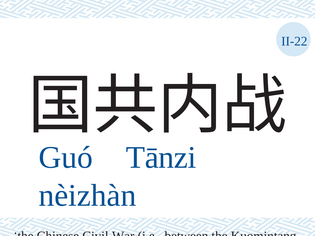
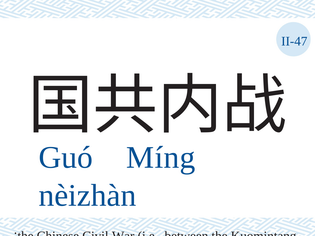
II-22: II-22 -> II-47 (294, 41)
Tānzi: Tānzi -> Míng (161, 158)
